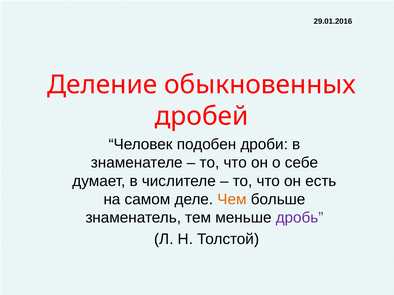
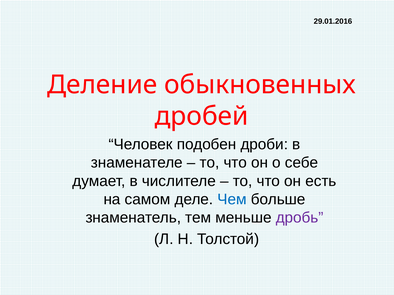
Чем colour: orange -> blue (232, 200)
